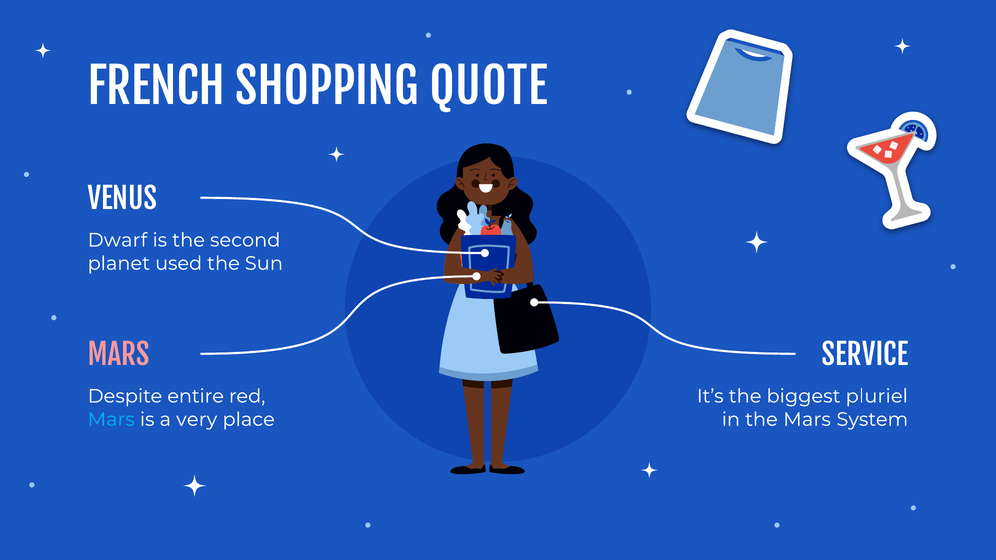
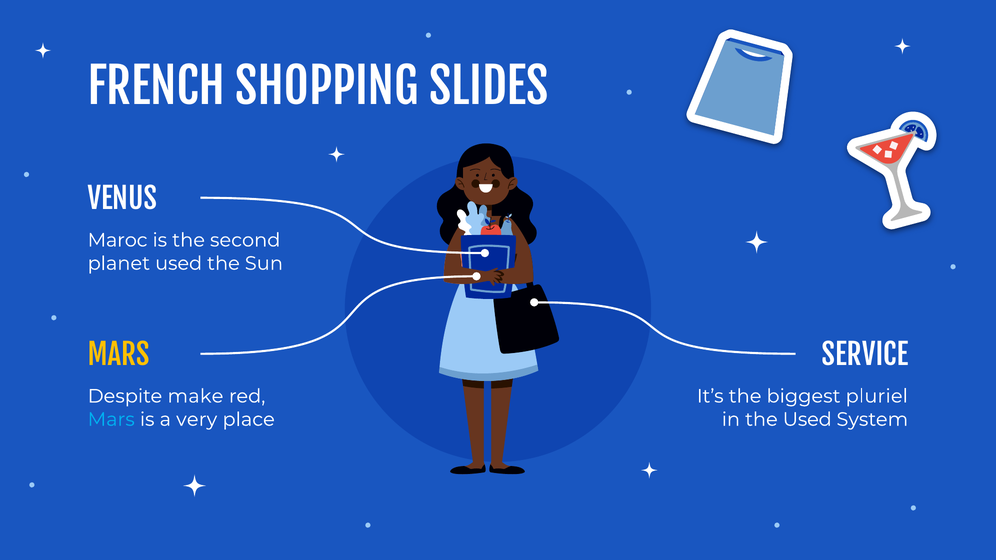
QUOTE: QUOTE -> SLIDES (489, 88)
Dwarf: Dwarf -> Maroc (118, 240)
MARS colour: pink -> yellow (119, 356)
entire: entire -> make (195, 396)
the Mars: Mars -> Used (807, 420)
